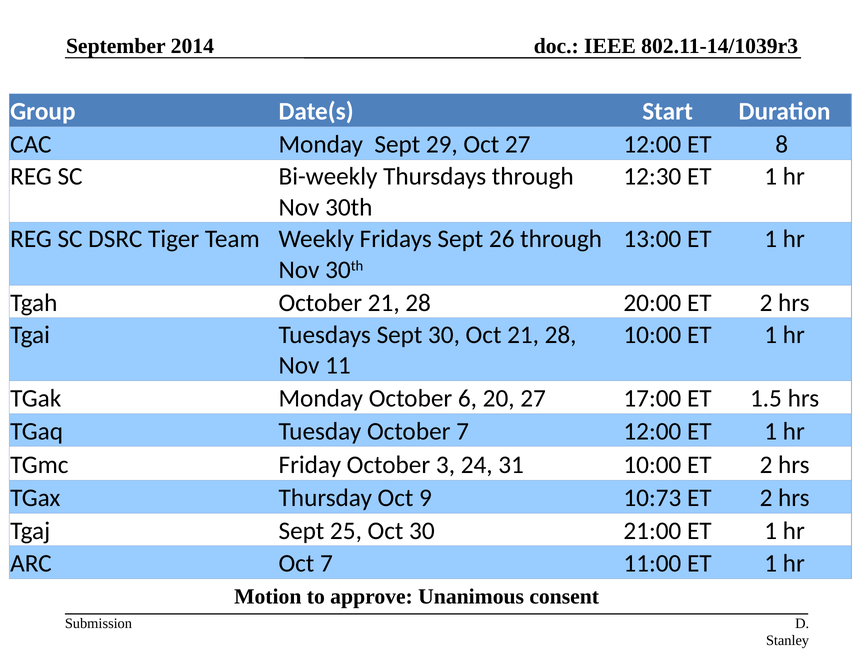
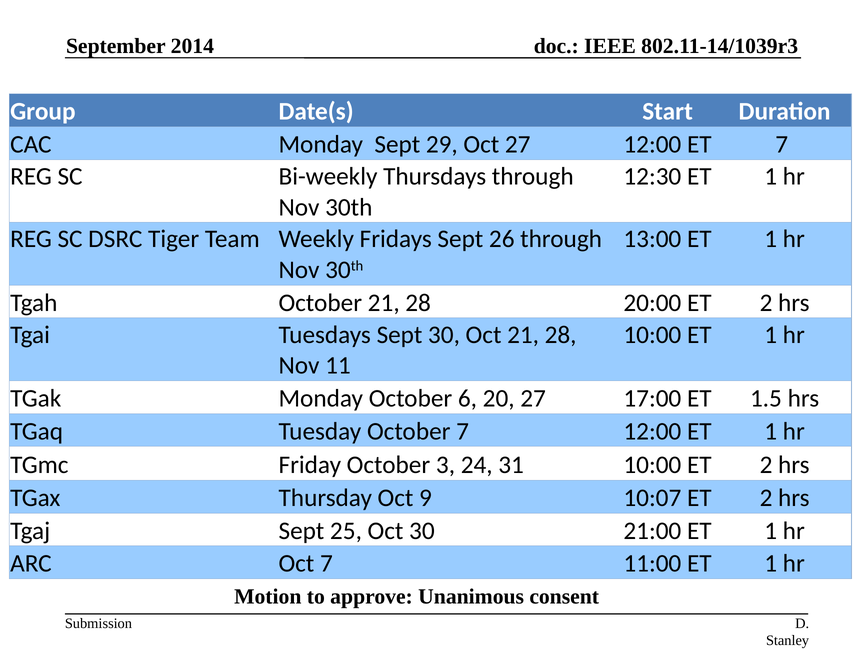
ET 8: 8 -> 7 (782, 144)
10:73: 10:73 -> 10:07 (652, 498)
